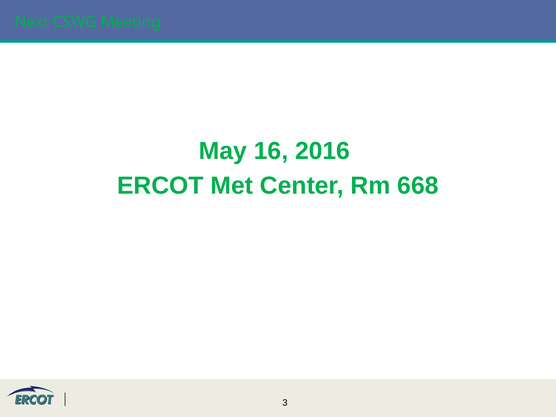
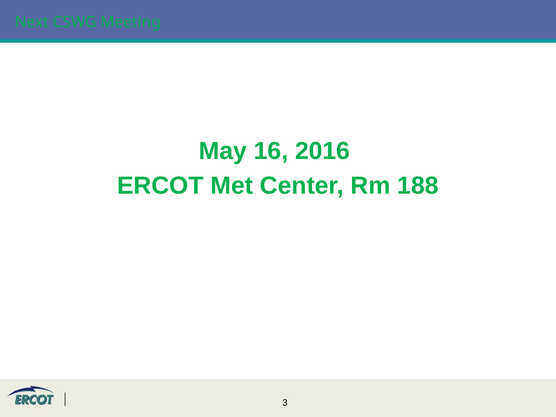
668: 668 -> 188 (418, 186)
